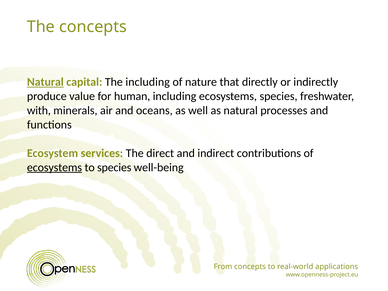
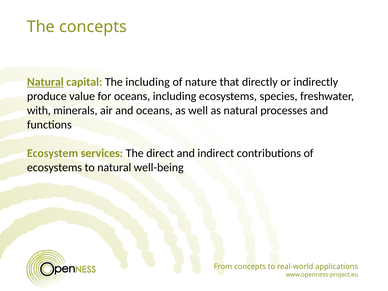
for human: human -> oceans (132, 96)
ecosystems underline: present -> none (54, 167)
to species: species -> natural (114, 167)
